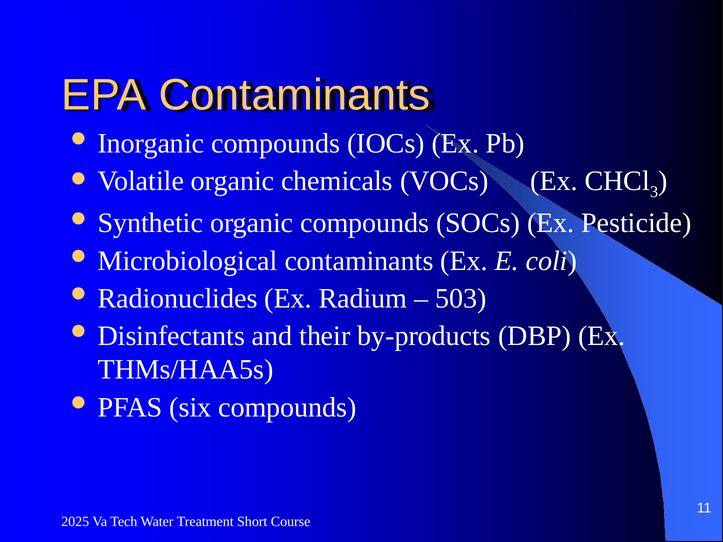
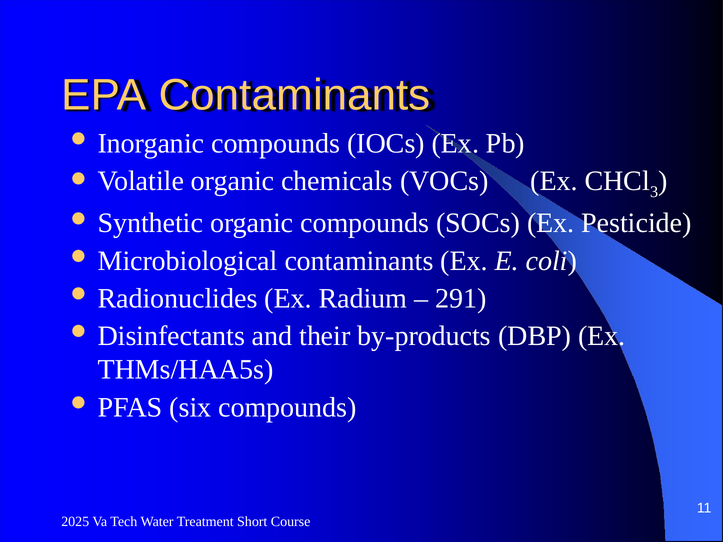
503: 503 -> 291 (461, 298)
